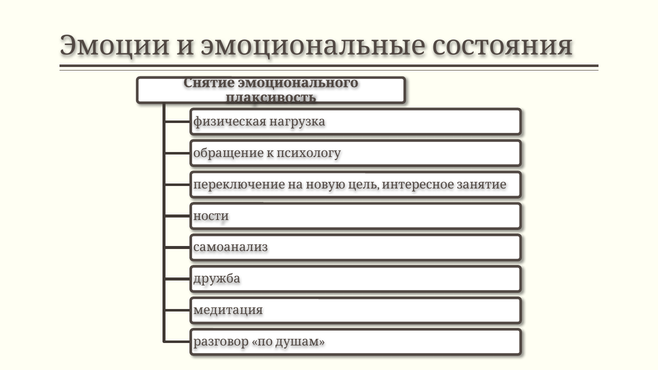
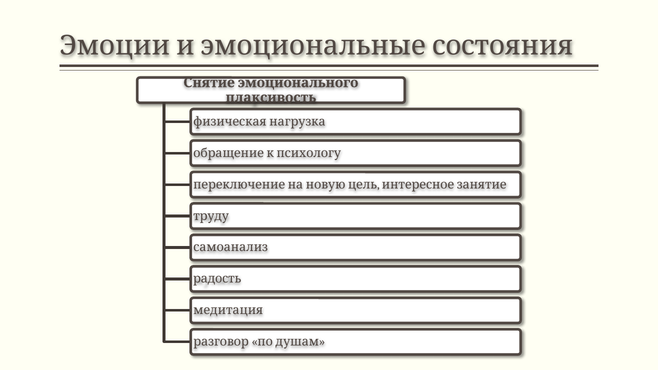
ности: ности -> труду (211, 216)
дружба: дружба -> радость (217, 279)
